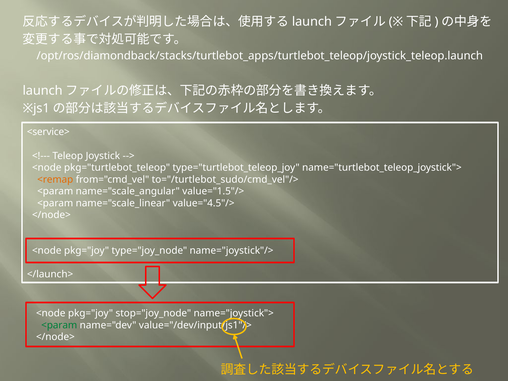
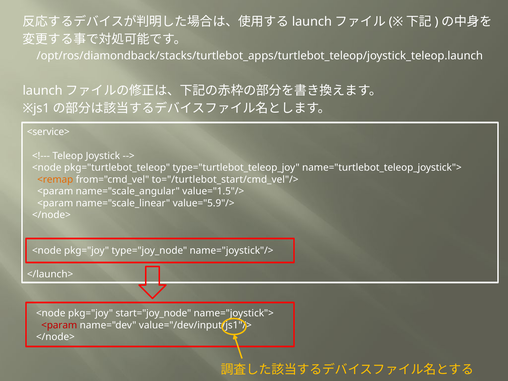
to="/turtlebot_sudo/cmd_vel"/>: to="/turtlebot_sudo/cmd_vel"/> -> to="/turtlebot_start/cmd_vel"/> (225, 179)
value="4.5"/>: value="4.5"/> -> value="5.9"/> (204, 203)
stop="joy_node: stop="joy_node -> start="joy_node (153, 313)
<param colour: green -> red (59, 325)
